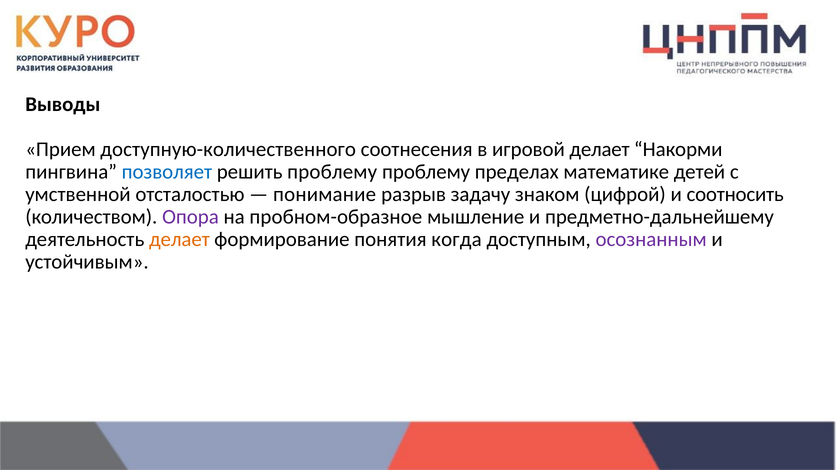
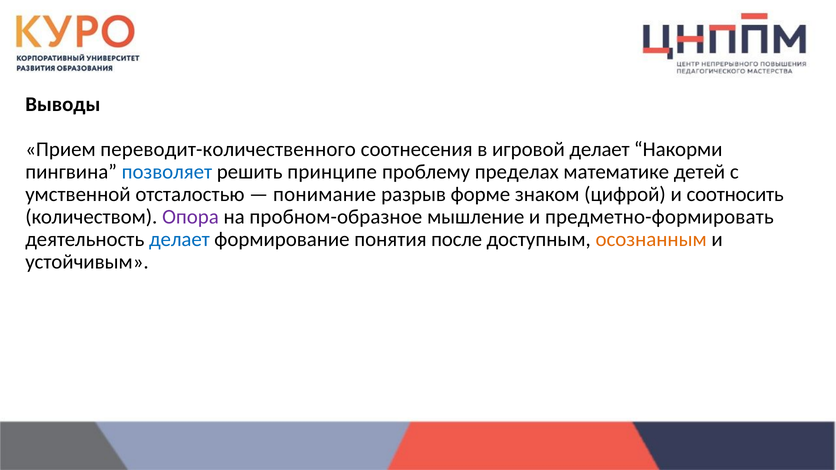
доступную-количественного: доступную-количественного -> переводит-количественного (228, 149)
решить проблему: проблему -> принципе (332, 172)
задачу: задачу -> форме (480, 194)
предметно-дальнейшему: предметно-дальнейшему -> предметно-формировать (659, 217)
делает colour: orange -> blue (179, 240)
когда: когда -> после (457, 240)
осознанным colour: purple -> orange (651, 240)
